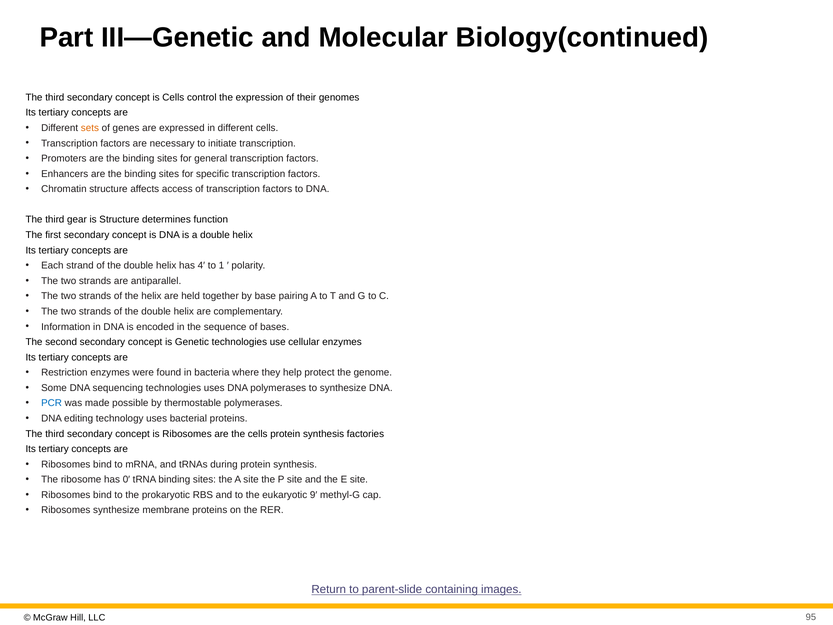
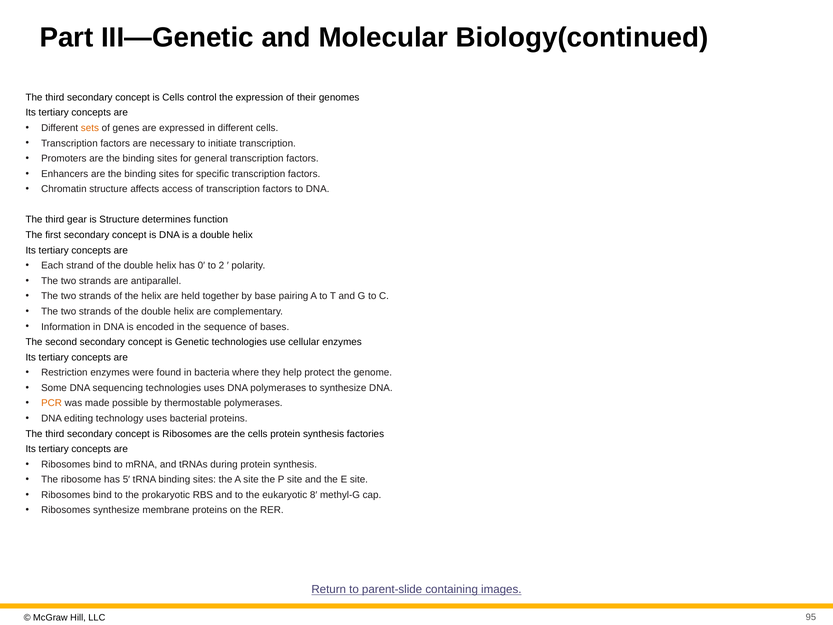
4′: 4′ -> 0′ (201, 266)
1: 1 -> 2 (221, 266)
PCR colour: blue -> orange (52, 403)
0′: 0′ -> 5′ (126, 479)
9′: 9′ -> 8′ (314, 495)
